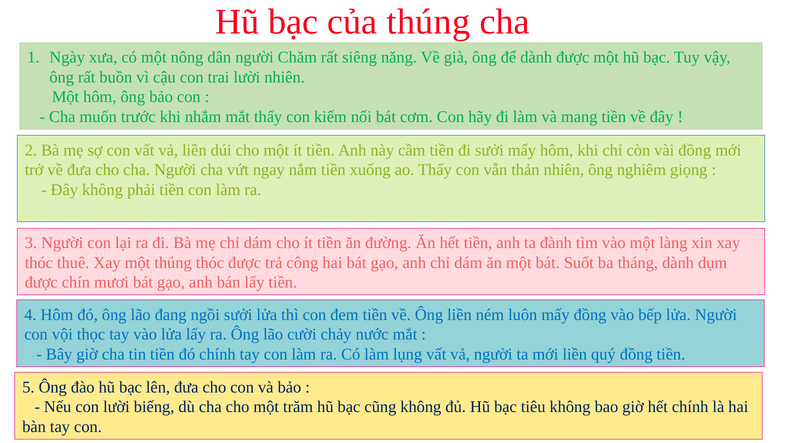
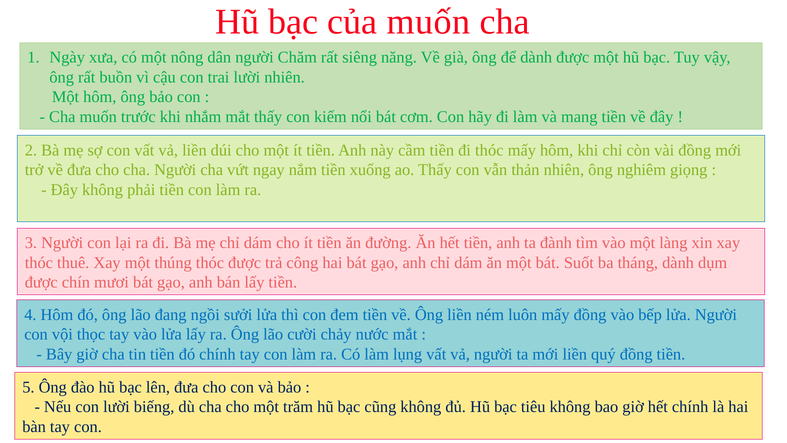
của thúng: thúng -> muốn (428, 22)
đi sưởi: sưởi -> thóc (489, 150)
